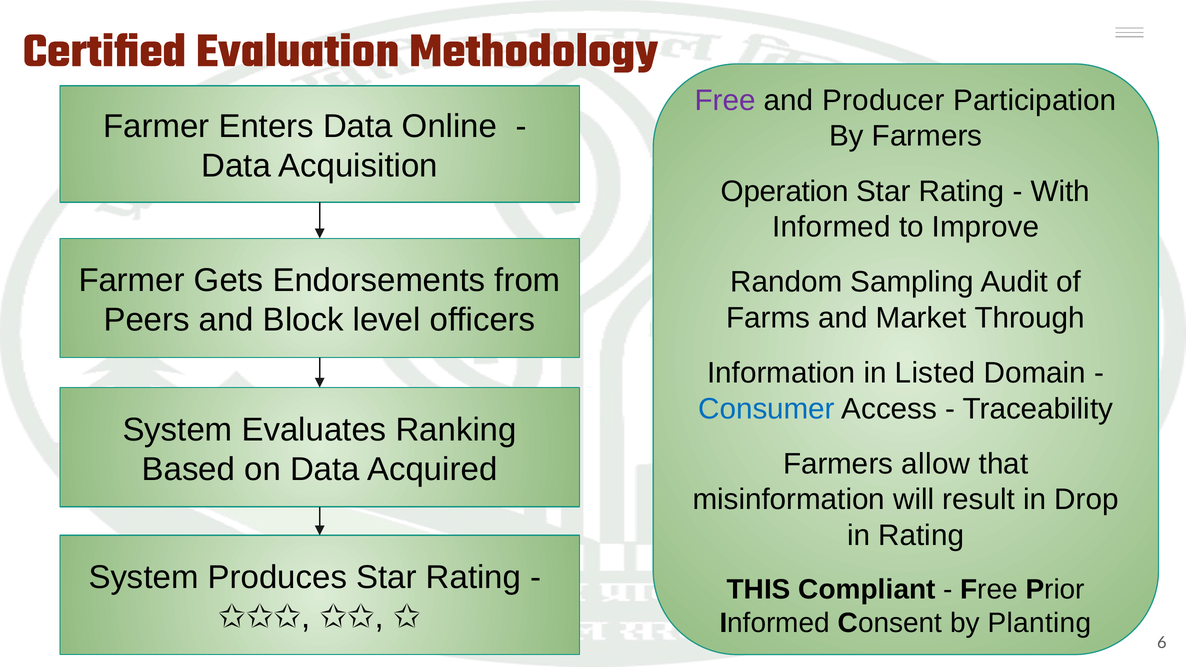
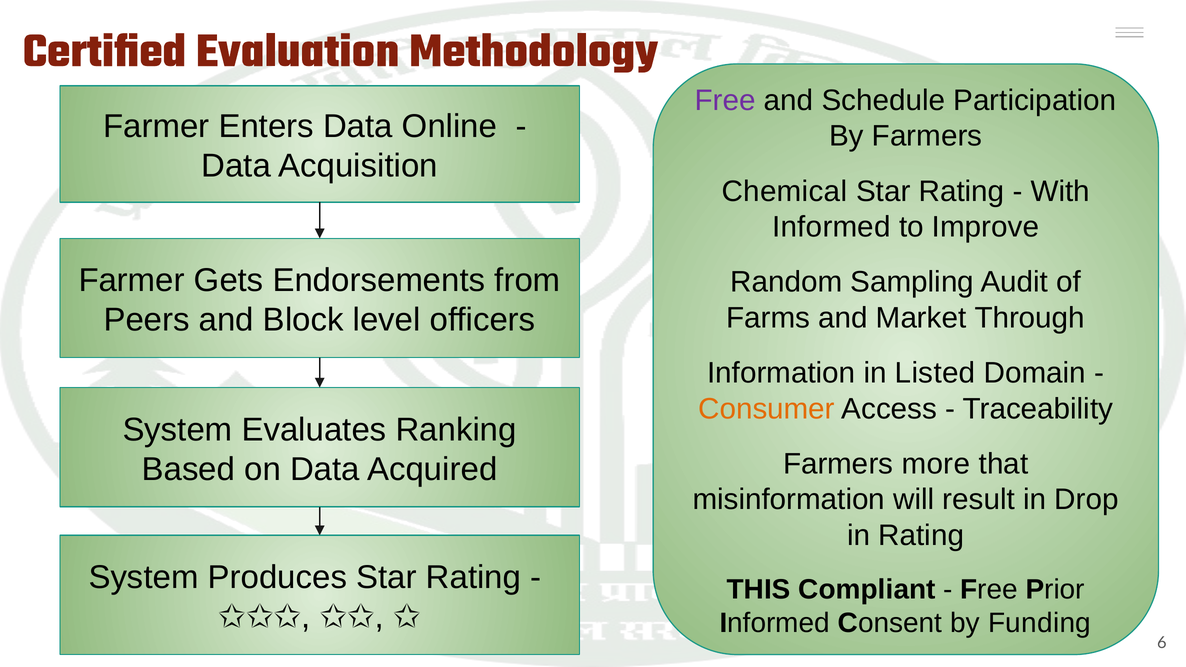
Producer: Producer -> Schedule (883, 100)
Operation: Operation -> Chemical (784, 191)
Consumer colour: blue -> orange (767, 409)
allow: allow -> more (936, 464)
Planting: Planting -> Funding (1040, 623)
